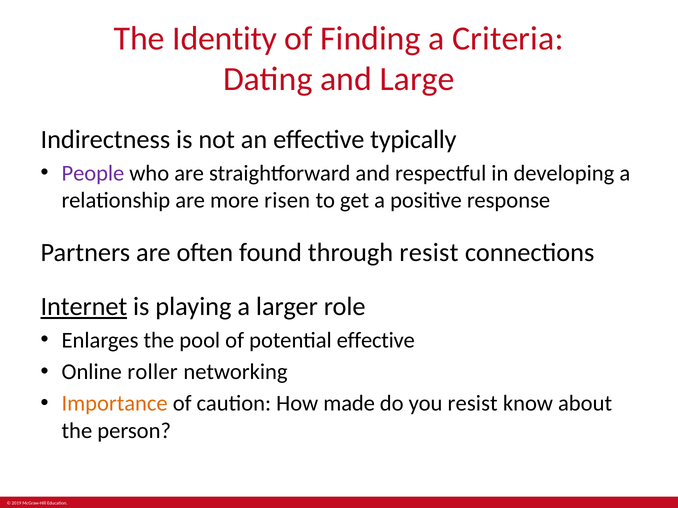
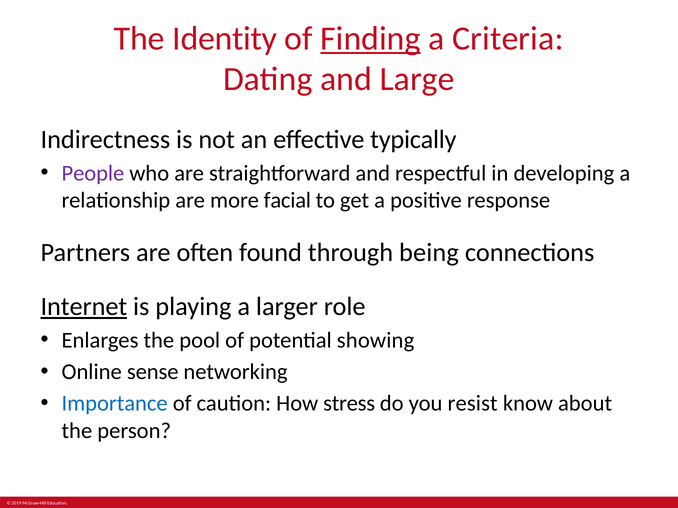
Finding underline: none -> present (370, 39)
risen: risen -> facial (287, 200)
through resist: resist -> being (429, 253)
potential effective: effective -> showing (376, 341)
roller: roller -> sense (153, 372)
Importance colour: orange -> blue (115, 404)
made: made -> stress (349, 404)
